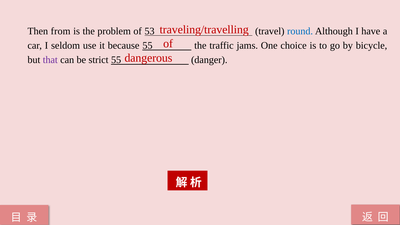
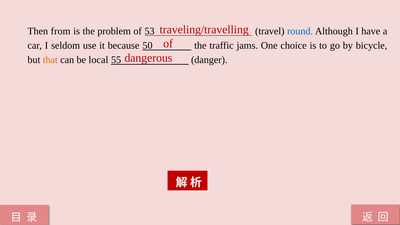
because 55: 55 -> 50 (148, 46)
that colour: purple -> orange (50, 60)
strict: strict -> local (98, 60)
